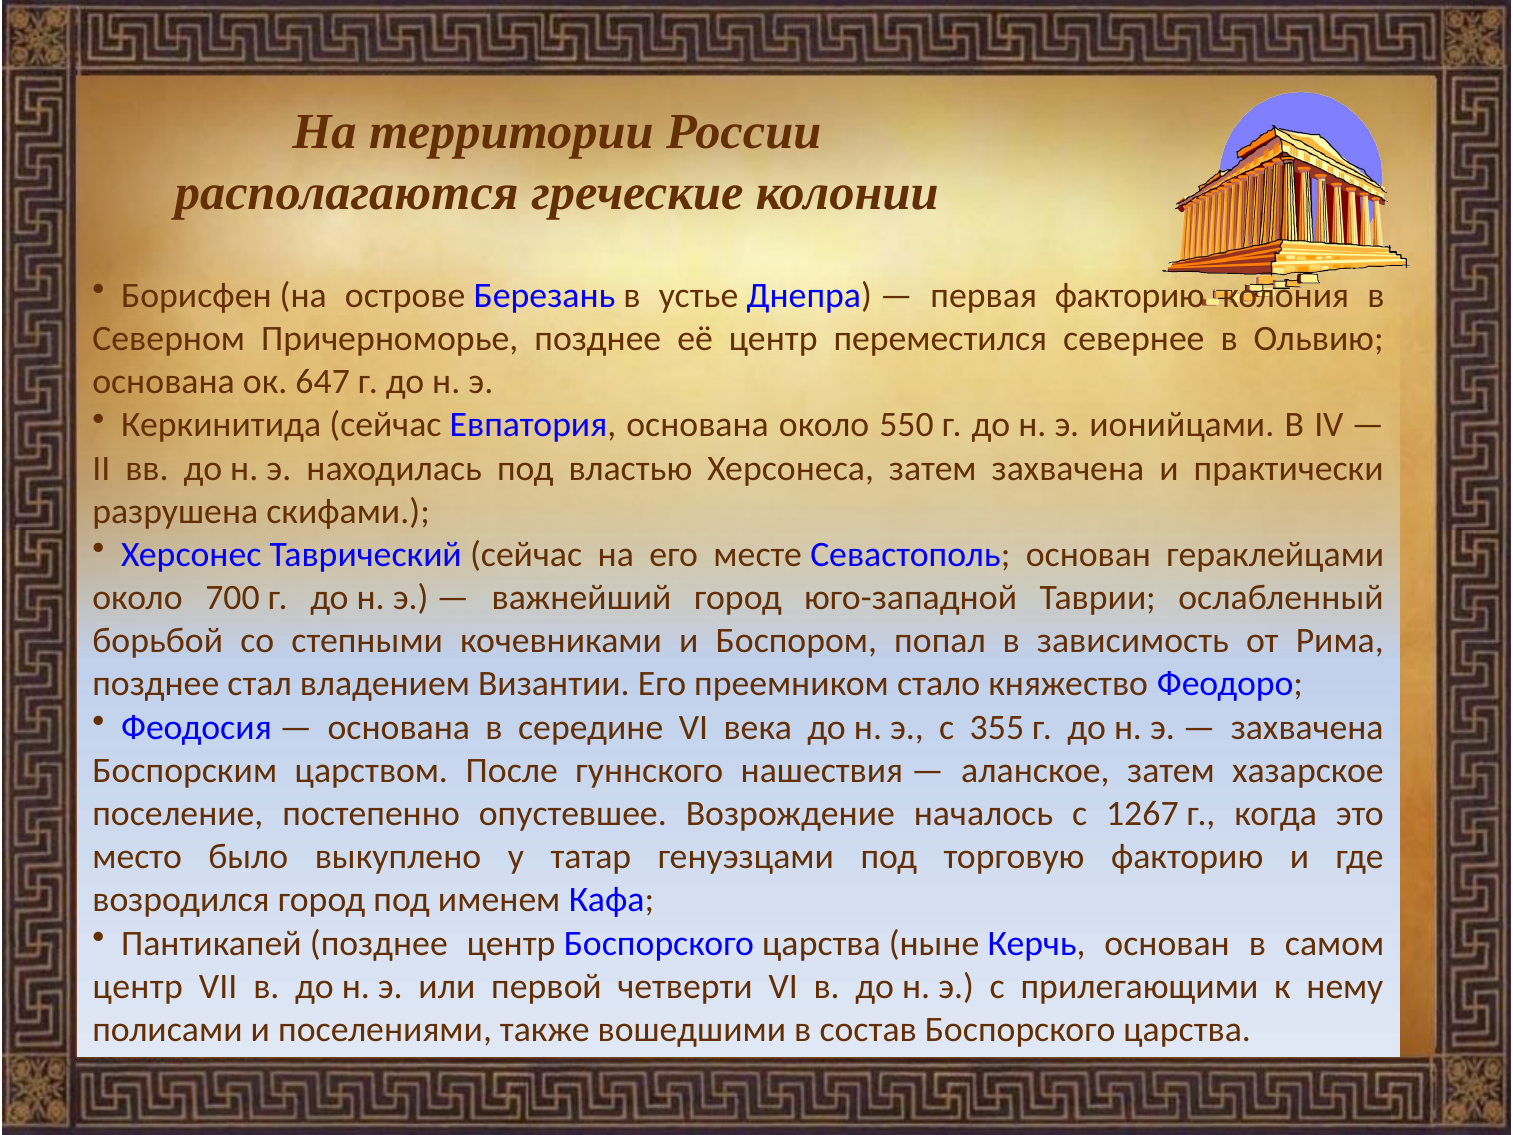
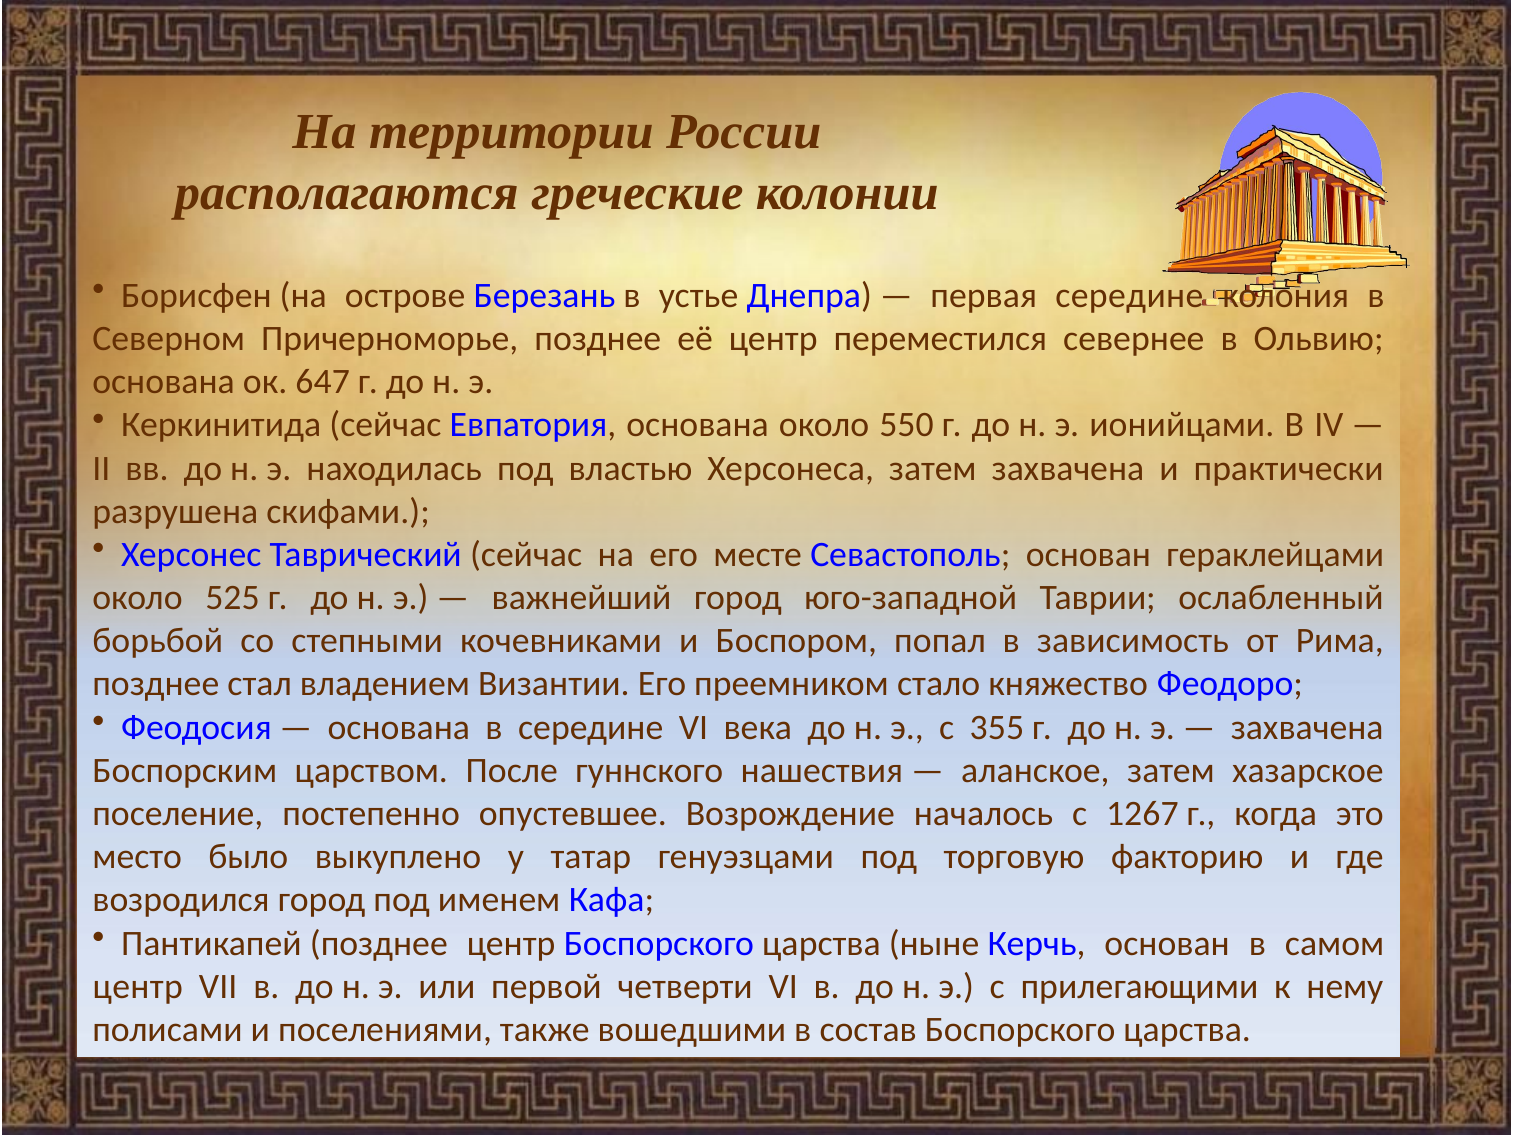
первая факторию: факторию -> середине (1129, 295)
700: 700 -> 525 (232, 598)
